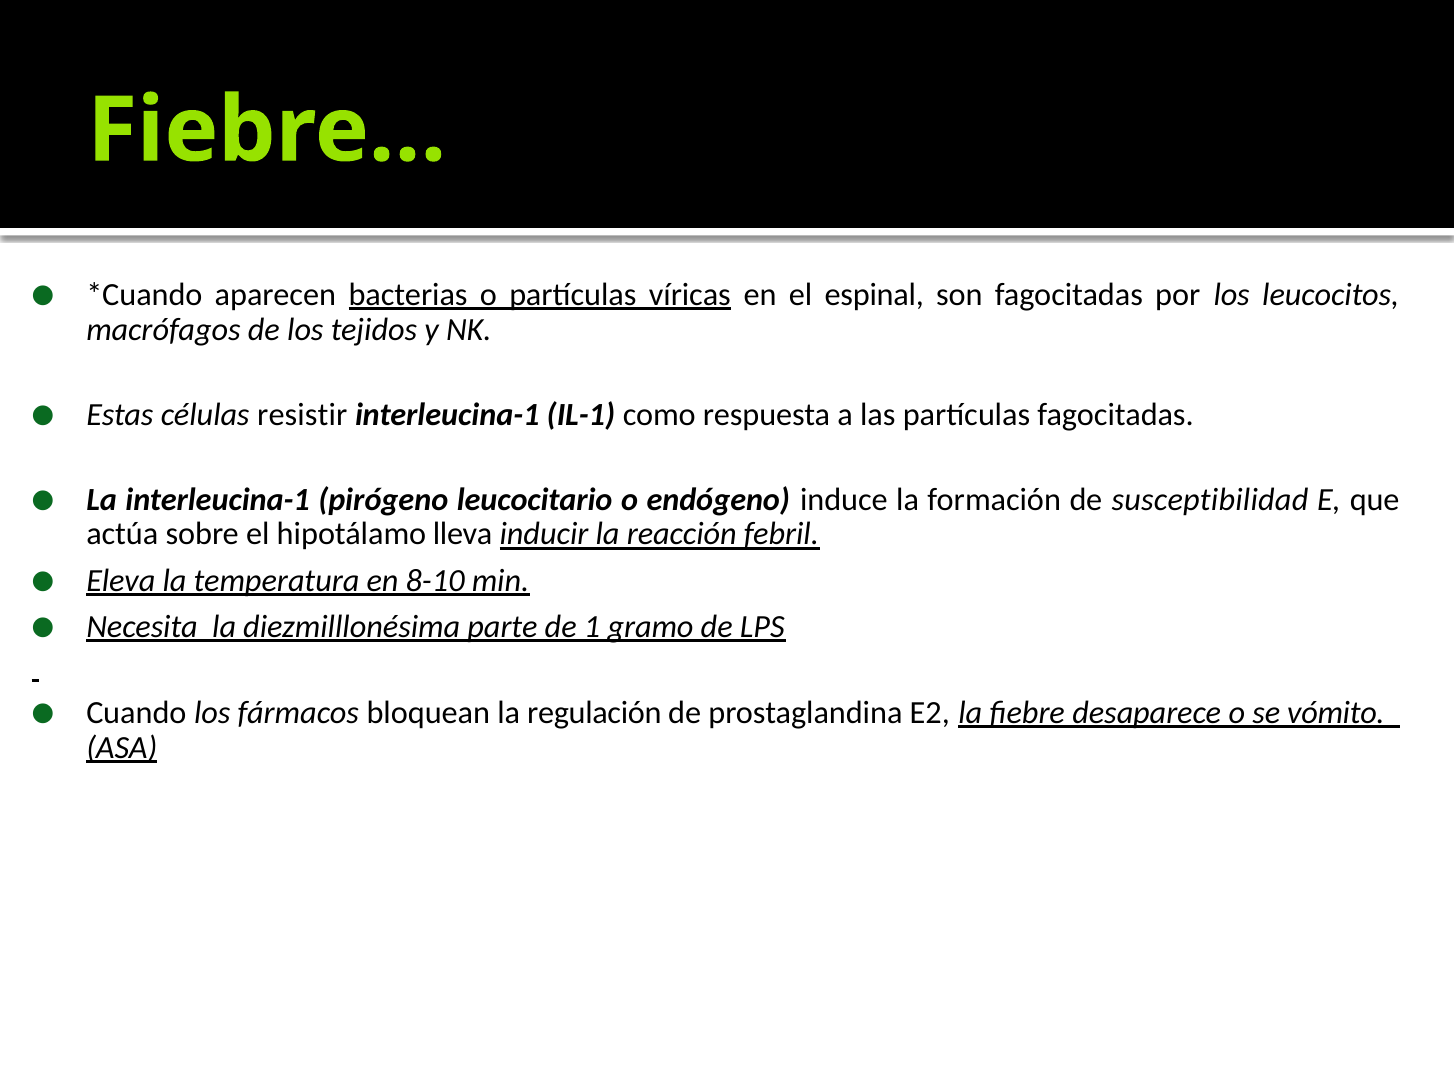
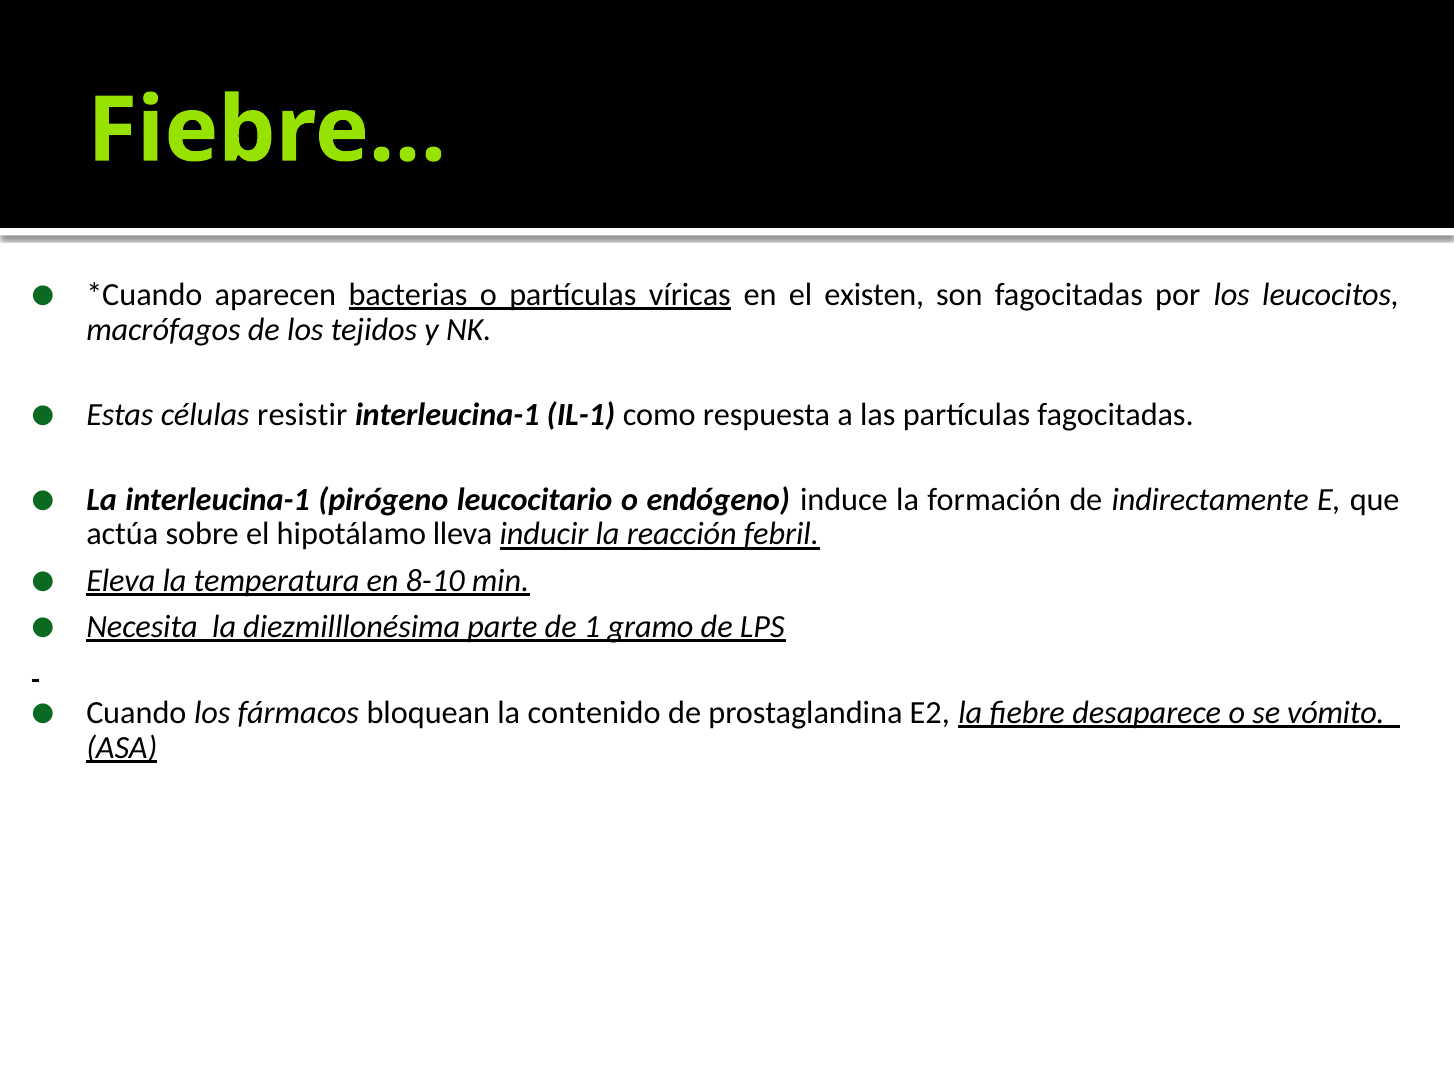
espinal: espinal -> existen (874, 295)
susceptibilidad: susceptibilidad -> indirectamente (1210, 500)
regulación: regulación -> contenido (594, 713)
